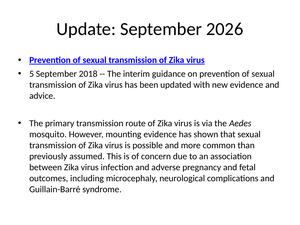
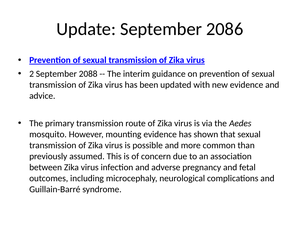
2026: 2026 -> 2086 (225, 29)
5: 5 -> 2 (32, 74)
2018: 2018 -> 2088 (88, 74)
